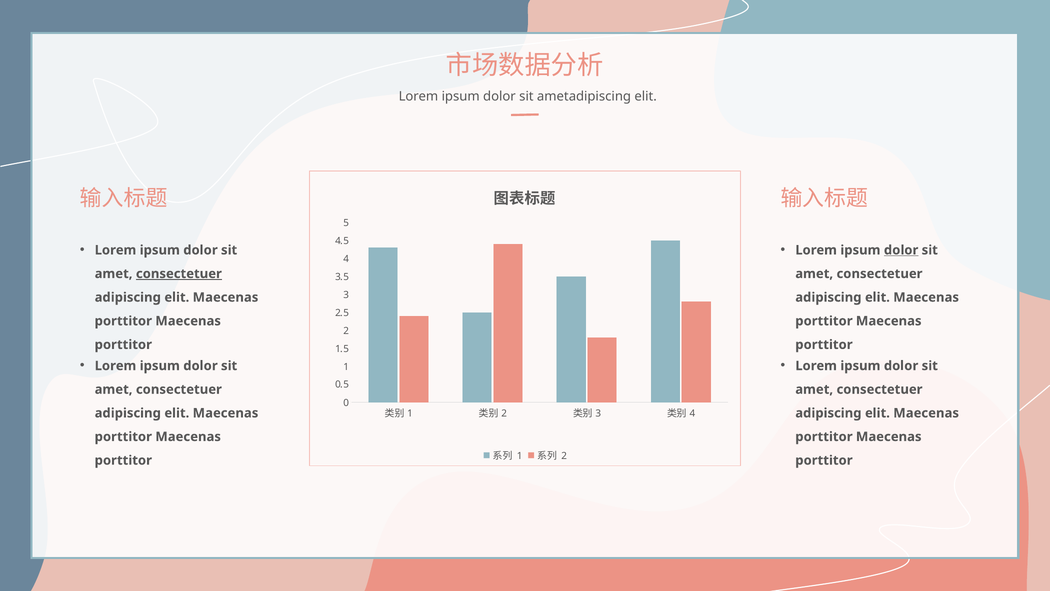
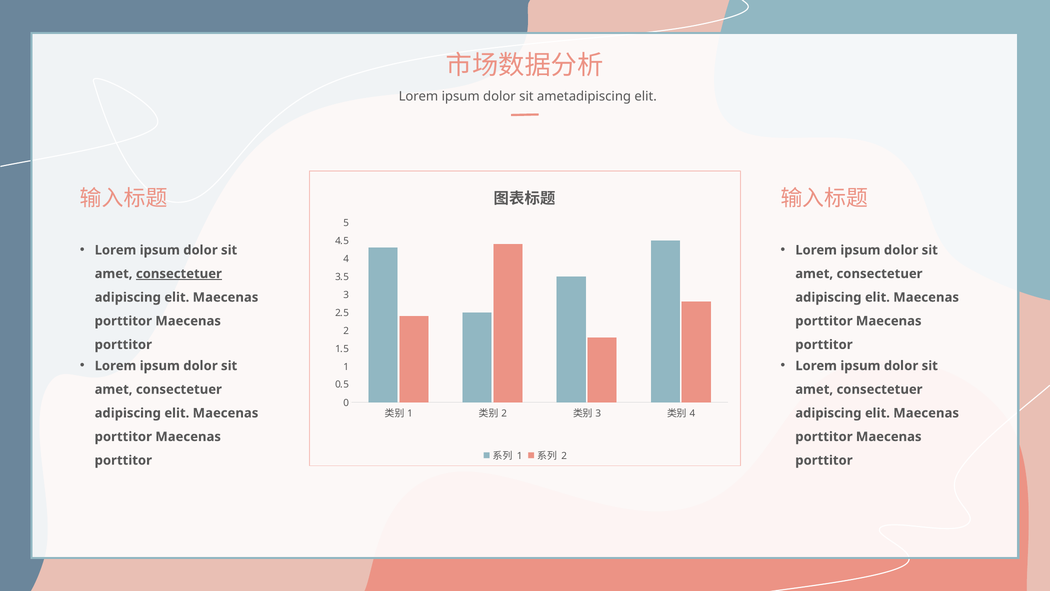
dolor underline: present -> none (901, 250)
